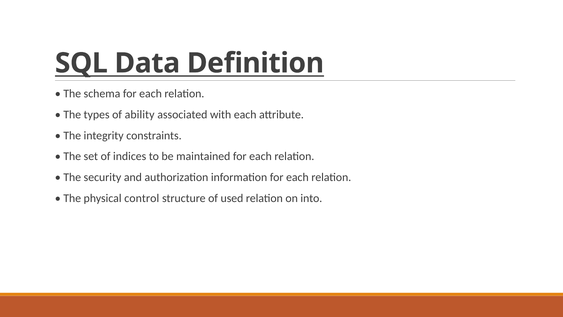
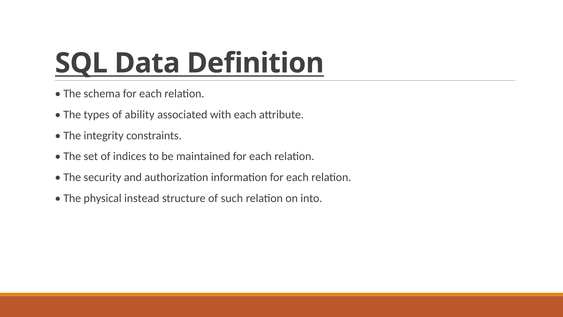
control: control -> instead (142, 198)
used: used -> such (232, 198)
